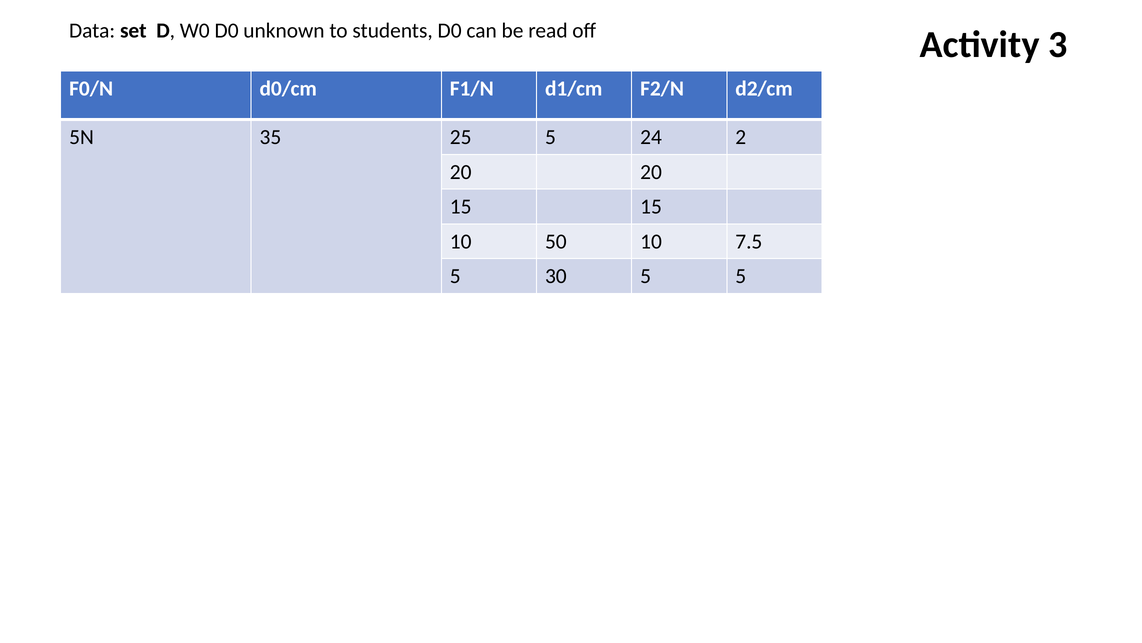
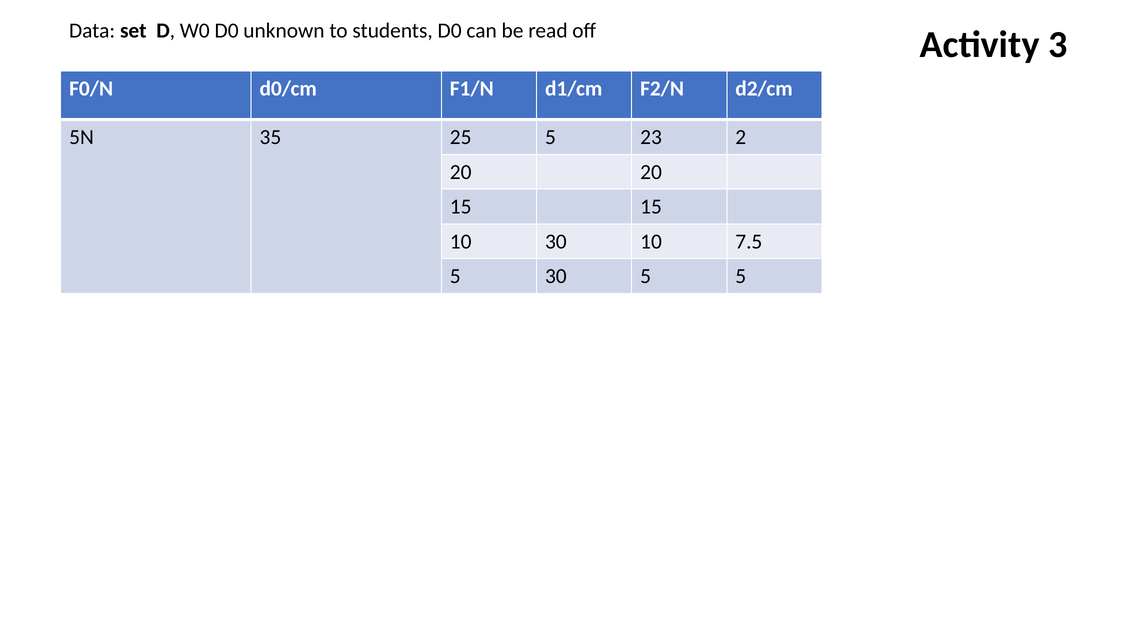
24: 24 -> 23 (651, 137)
10 50: 50 -> 30 (556, 241)
